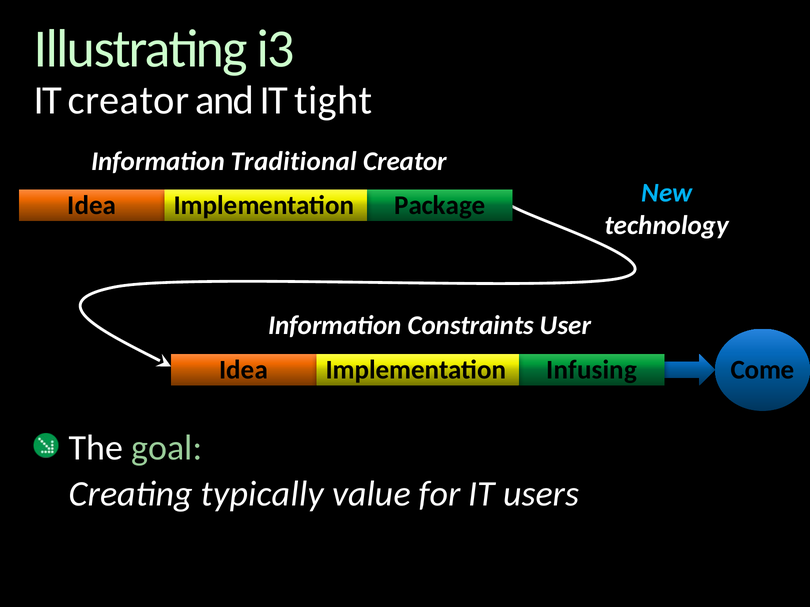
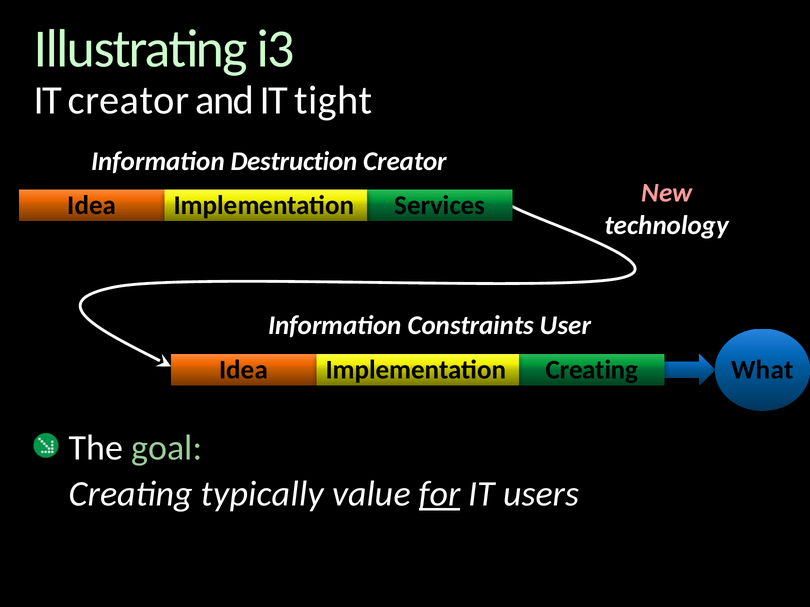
Traditional: Traditional -> Destruction (294, 161)
New colour: light blue -> pink (667, 193)
Package: Package -> Services (440, 206)
Implementation Infusing: Infusing -> Creating (592, 370)
Come: Come -> What (762, 370)
for underline: none -> present (440, 494)
